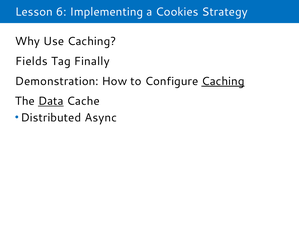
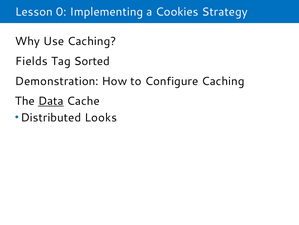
6: 6 -> 0 (61, 12)
Finally: Finally -> Sorted (92, 61)
Caching underline: present -> none (223, 81)
Async: Async -> Looks (101, 117)
